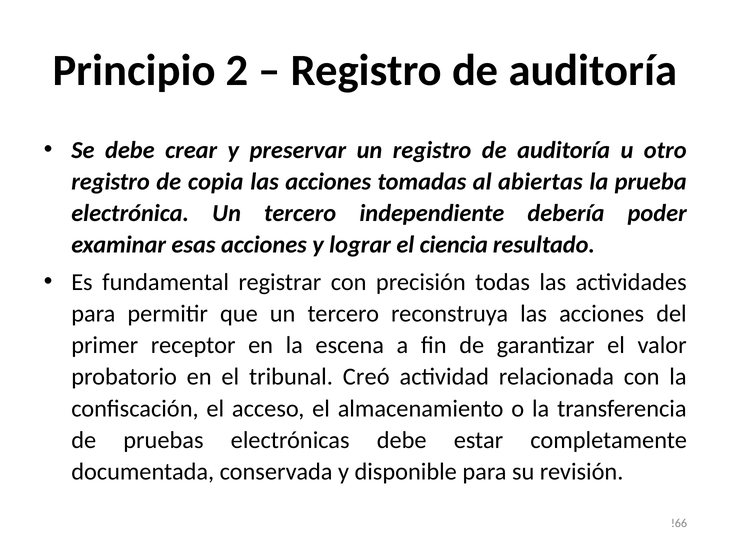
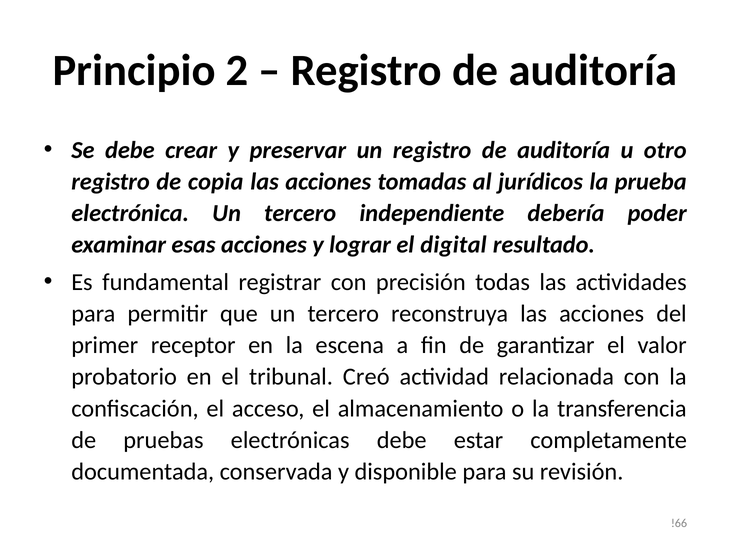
abiertas: abiertas -> jurídicos (540, 182)
ciencia: ciencia -> digital (454, 245)
